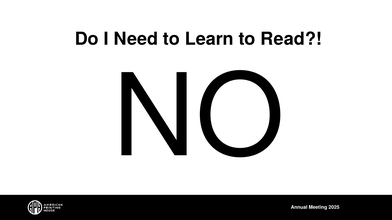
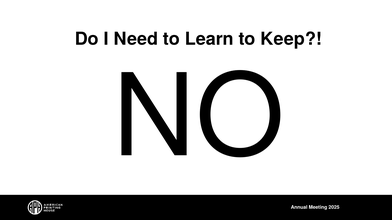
Read: Read -> Keep (291, 39)
